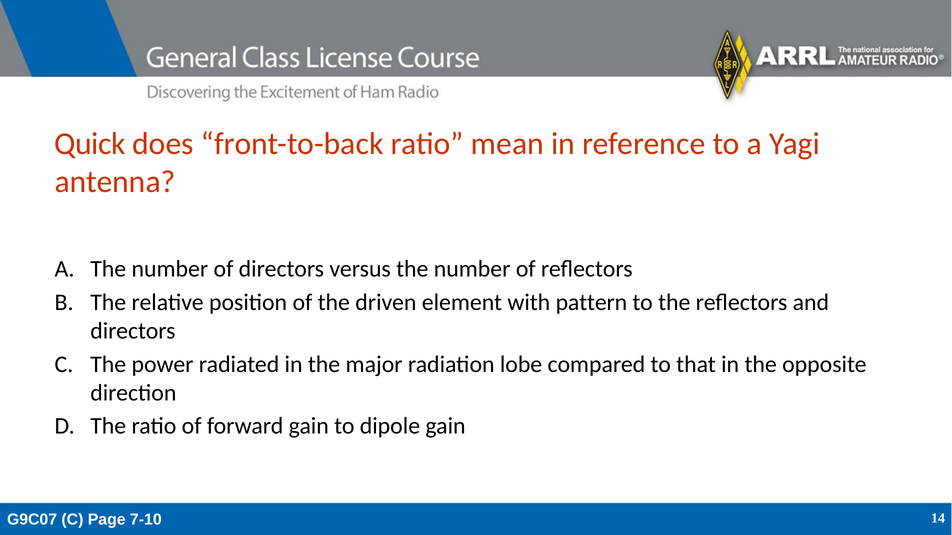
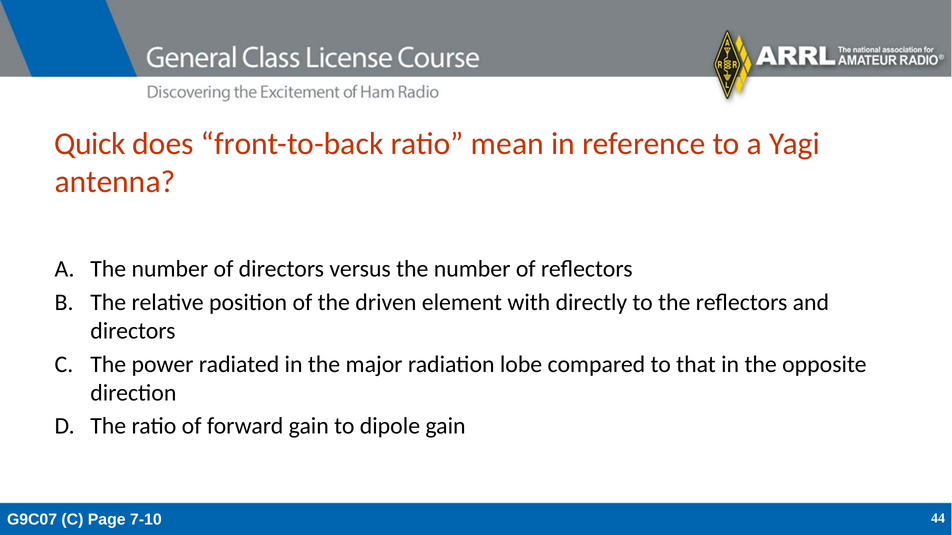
pattern: pattern -> directly (591, 303)
14: 14 -> 44 (938, 519)
